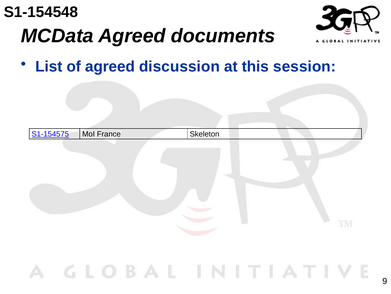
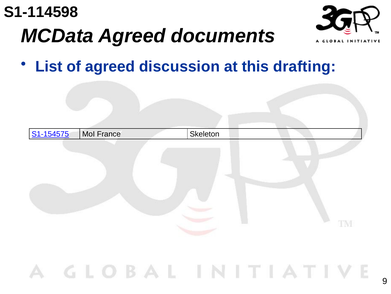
S1-154548: S1-154548 -> S1-114598 (41, 12)
session: session -> drafting (305, 66)
